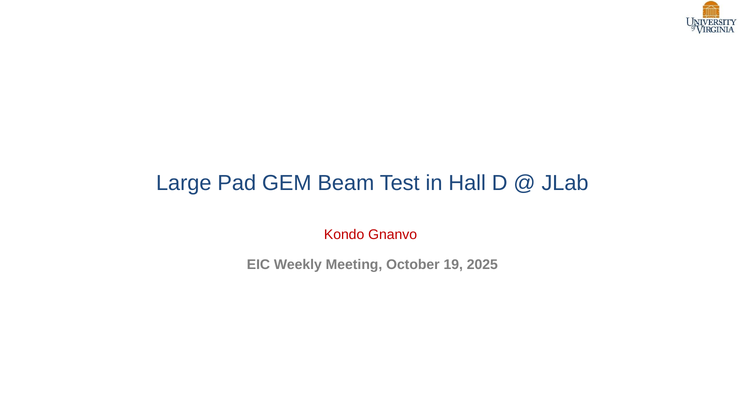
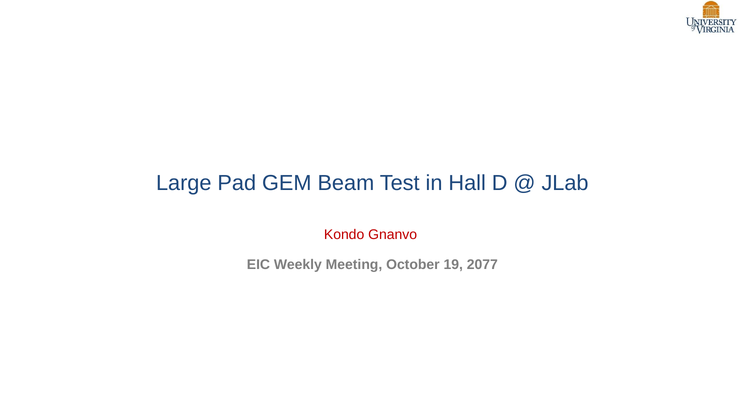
2025: 2025 -> 2077 (482, 265)
